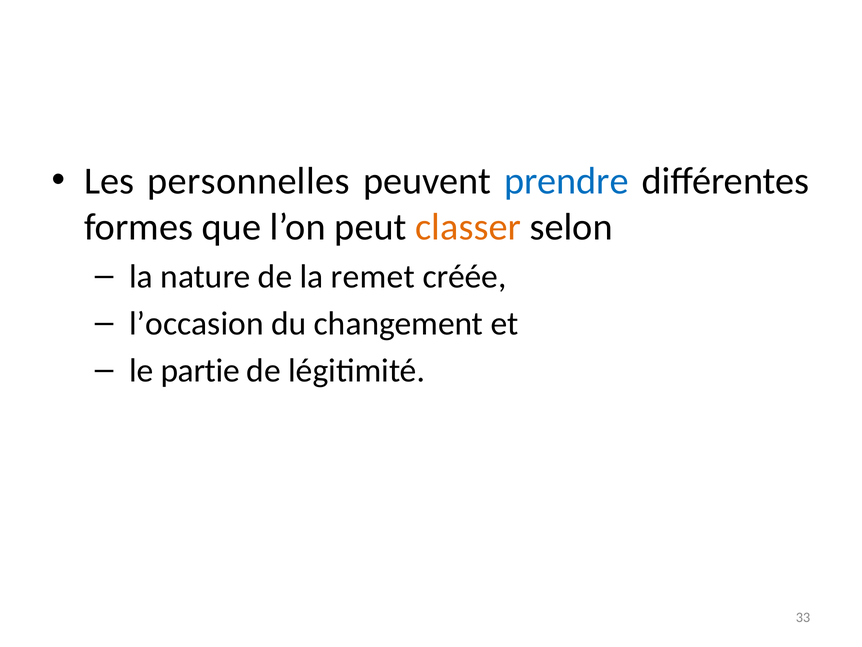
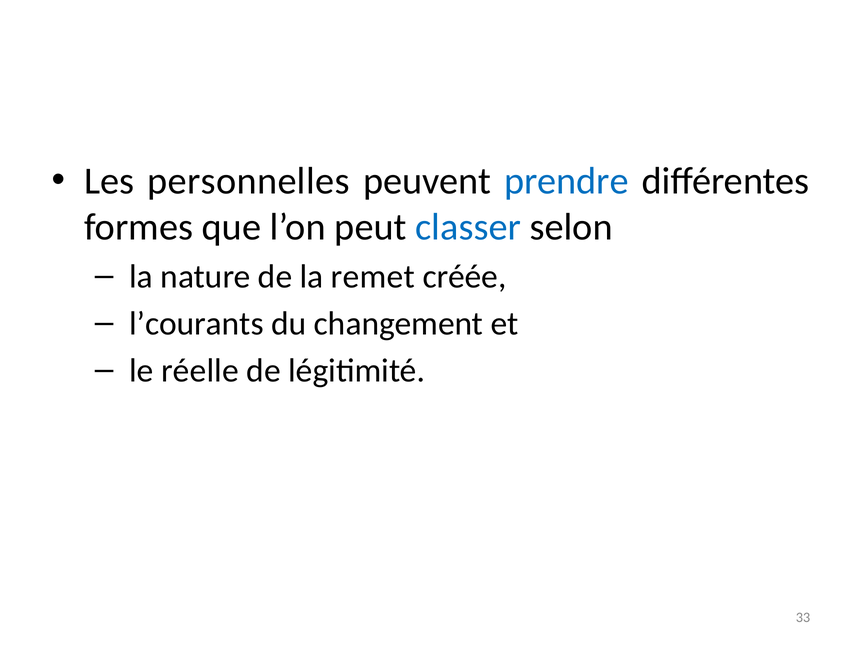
classer colour: orange -> blue (468, 227)
l’occasion: l’occasion -> l’courants (196, 323)
partie: partie -> réelle (200, 370)
